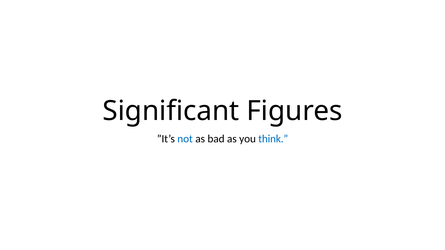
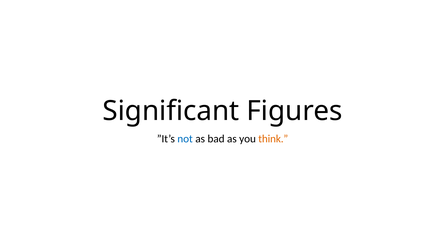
think colour: blue -> orange (273, 139)
